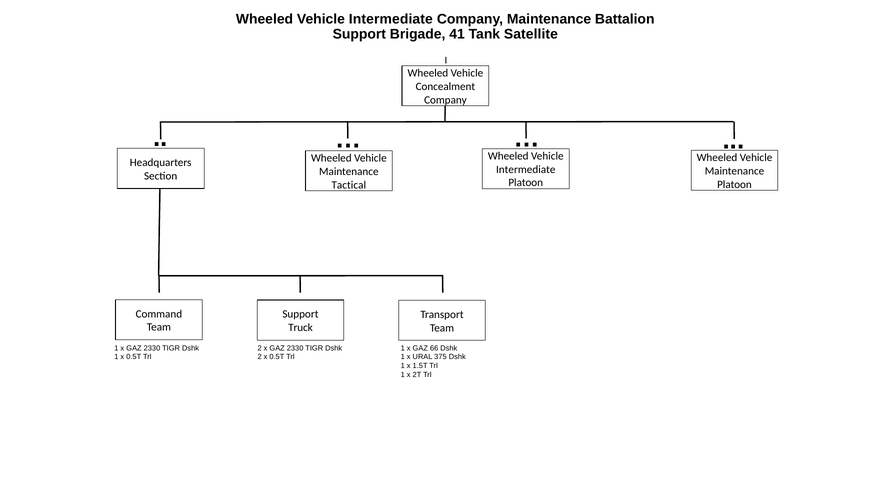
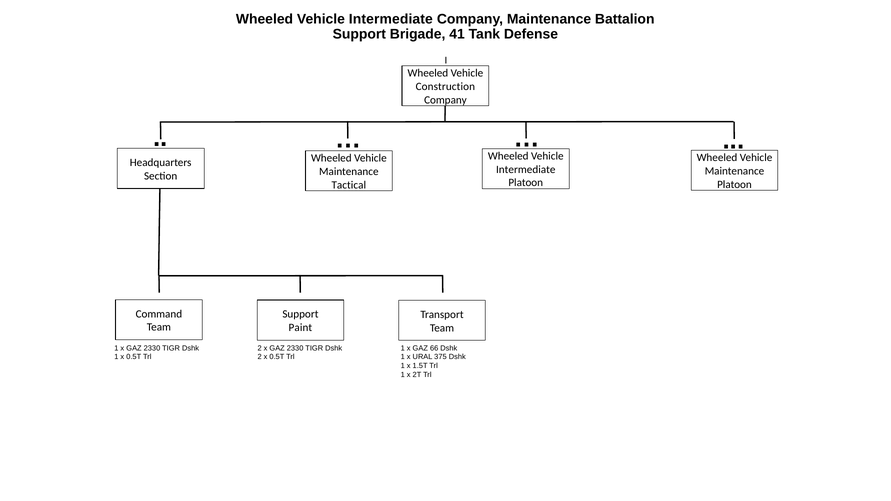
Satellite: Satellite -> Defense (531, 34)
Concealment: Concealment -> Construction (445, 87)
Truck: Truck -> Paint (300, 328)
